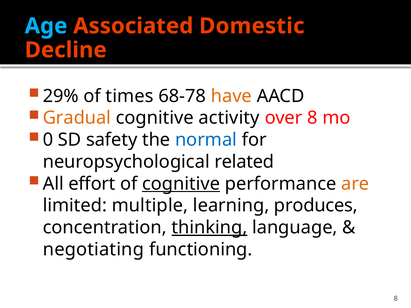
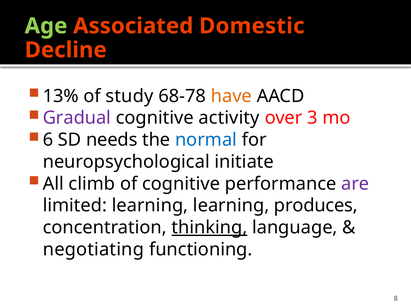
Age colour: light blue -> light green (46, 26)
29%: 29% -> 13% (61, 96)
times: times -> study (130, 96)
Gradual colour: orange -> purple (77, 118)
over 8: 8 -> 3 (312, 118)
0: 0 -> 6 (48, 140)
safety: safety -> needs (112, 140)
related: related -> initiate (244, 162)
effort: effort -> climb (92, 184)
cognitive underline: present -> none (181, 184)
are colour: orange -> purple (355, 184)
limited multiple: multiple -> learning (150, 206)
